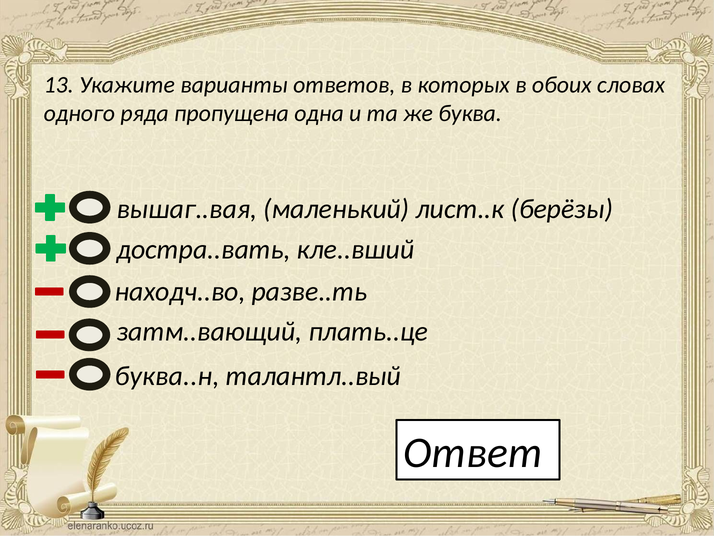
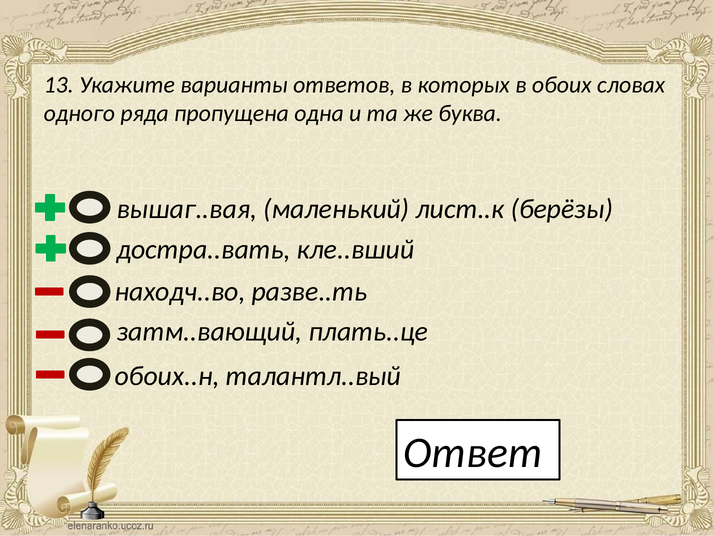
буква..н: буква..н -> обоих..н (167, 376)
